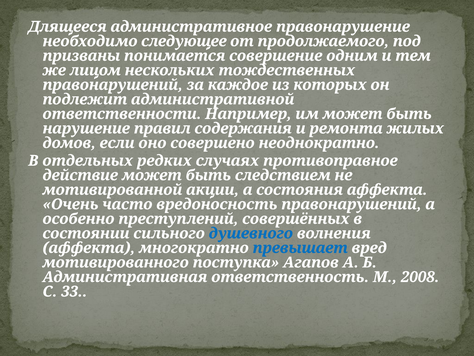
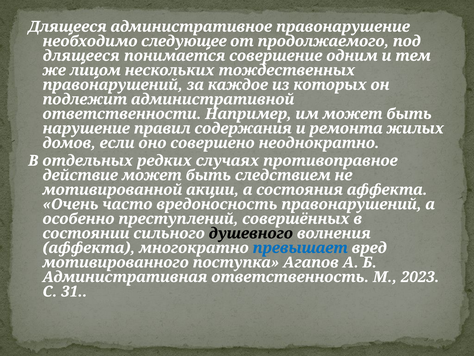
призваны: призваны -> длящееся (81, 56)
душевного colour: blue -> black (251, 233)
2008: 2008 -> 2023 (420, 277)
33: 33 -> 31 (74, 291)
